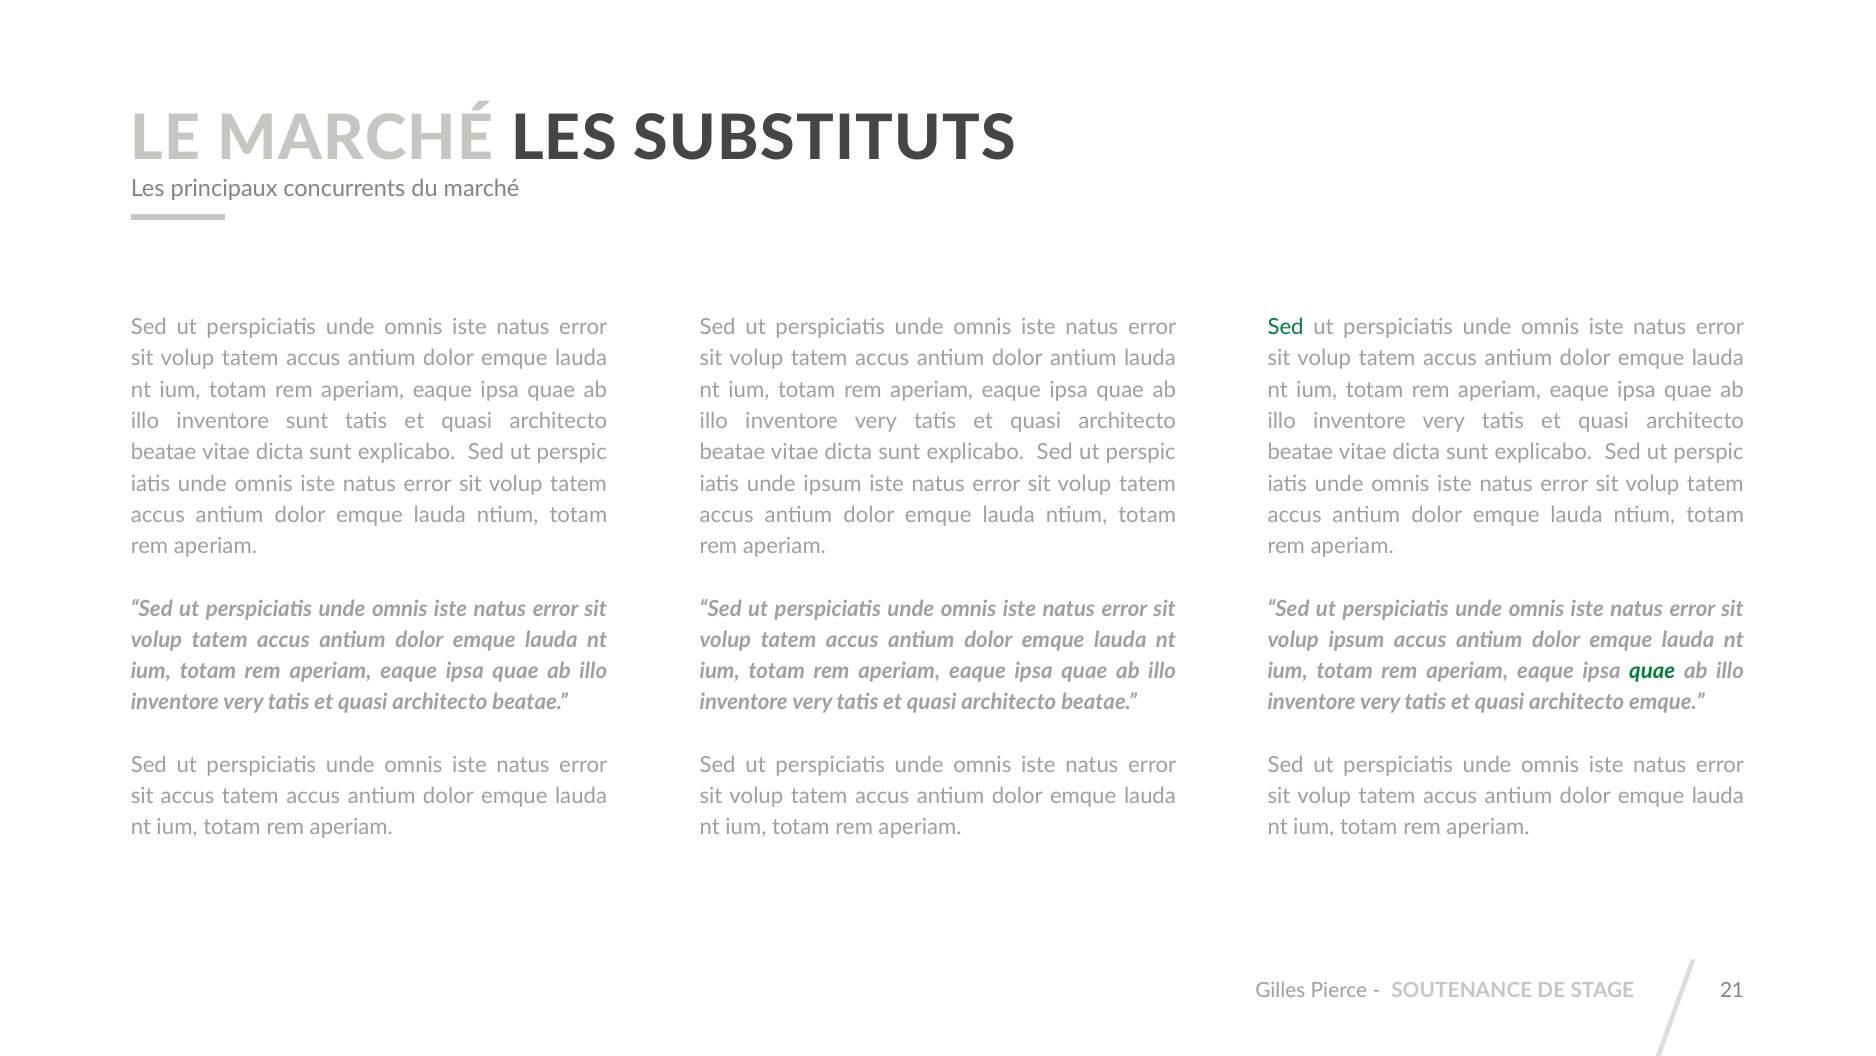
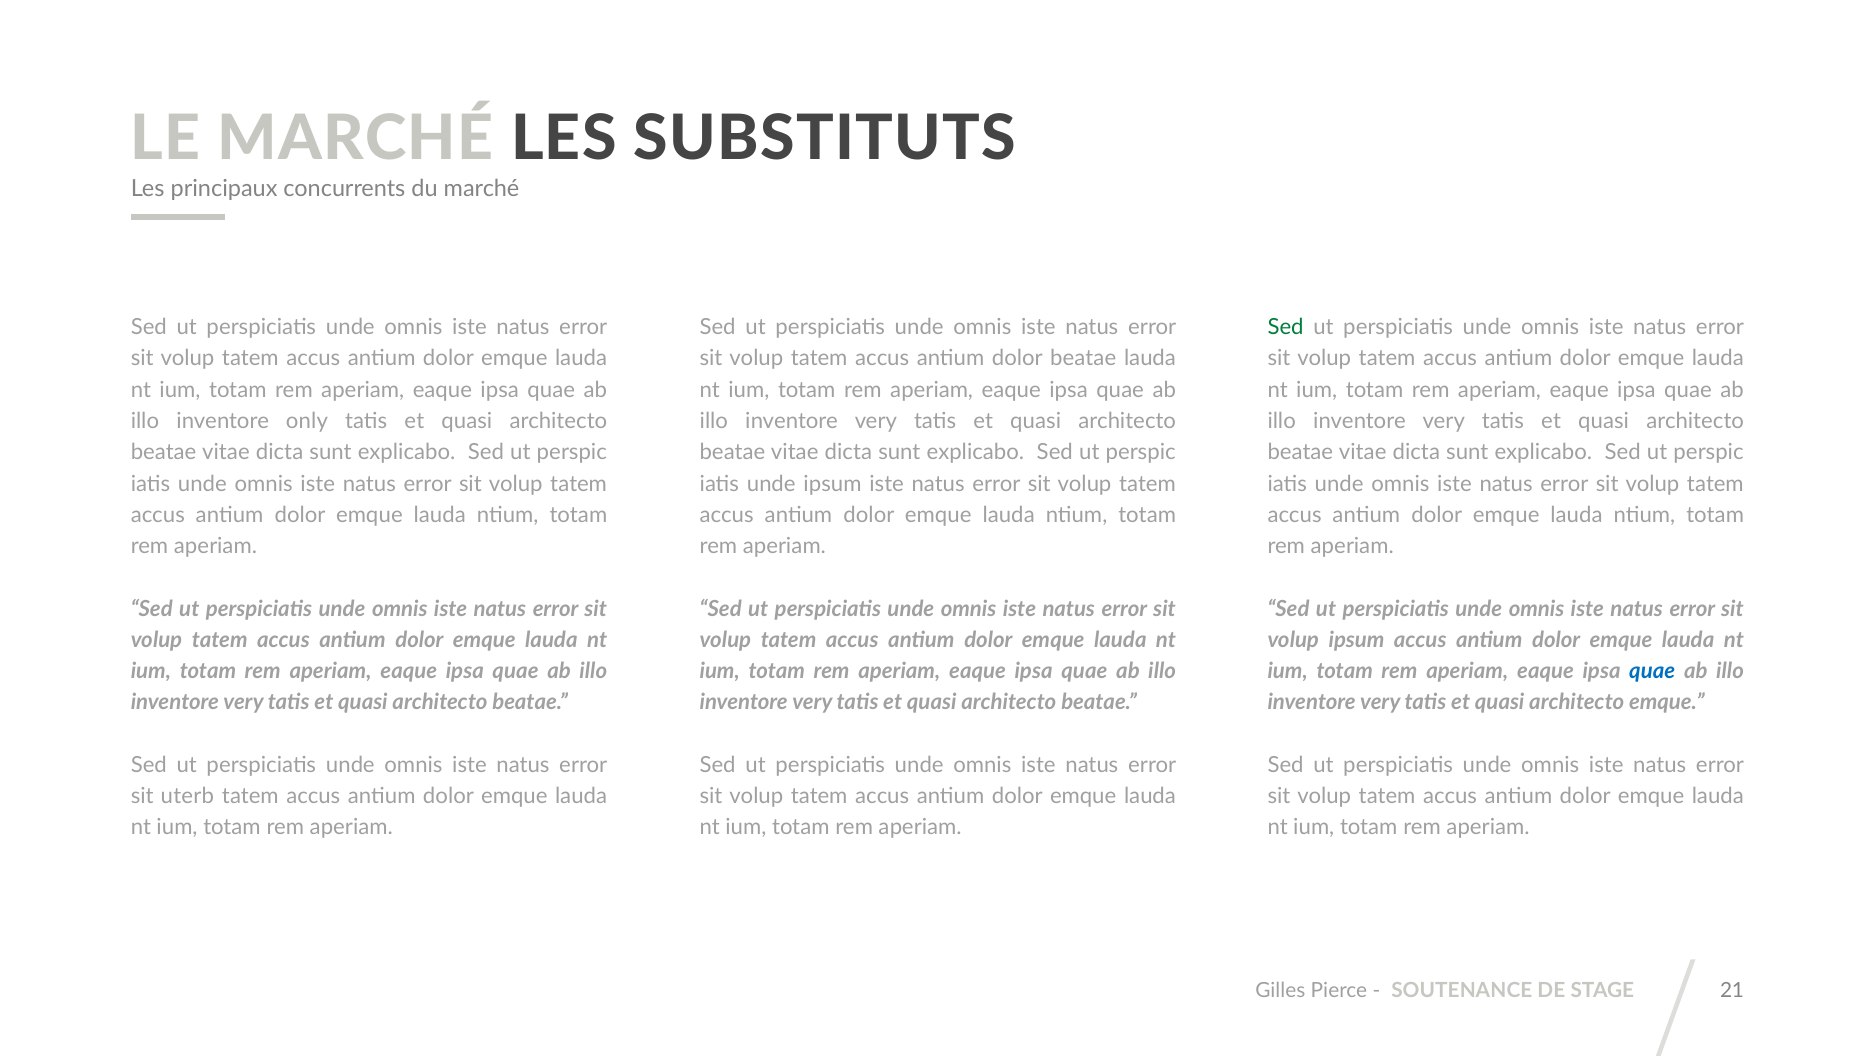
dolor antium: antium -> beatae (1083, 358)
inventore sunt: sunt -> only (307, 421)
quae colour: green -> blue (1652, 671)
sit accus: accus -> uterb (187, 796)
